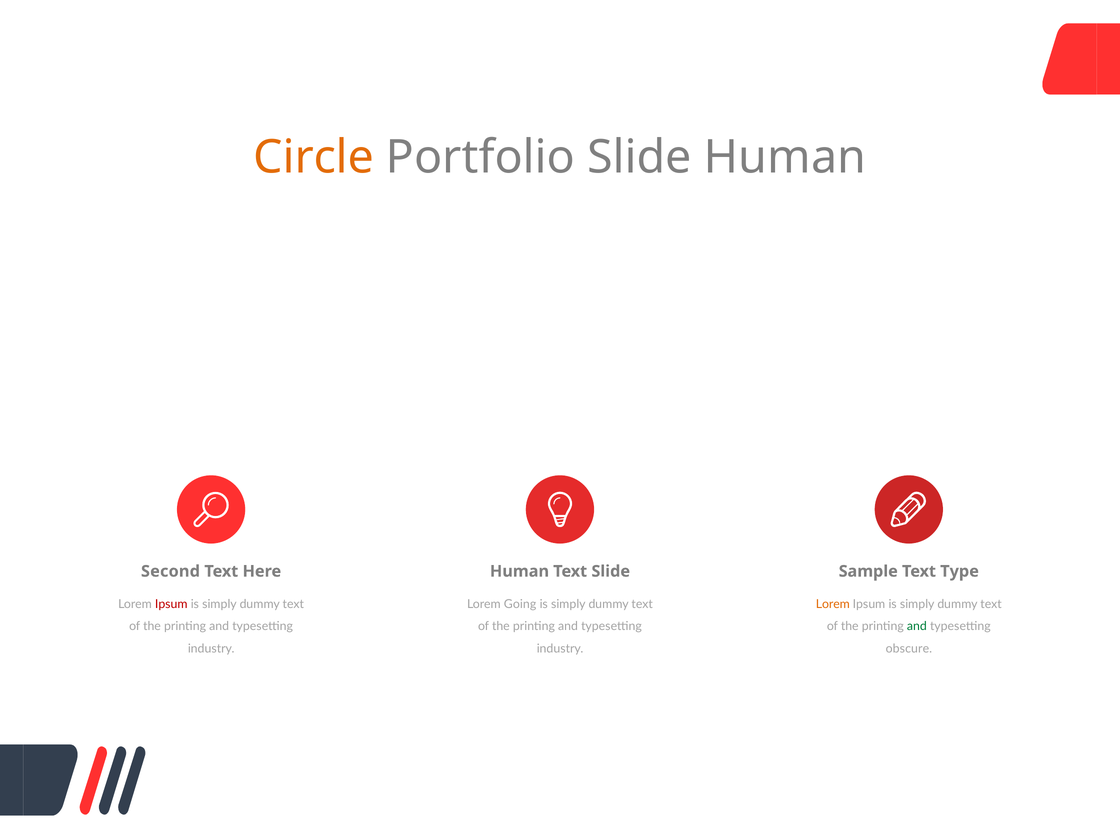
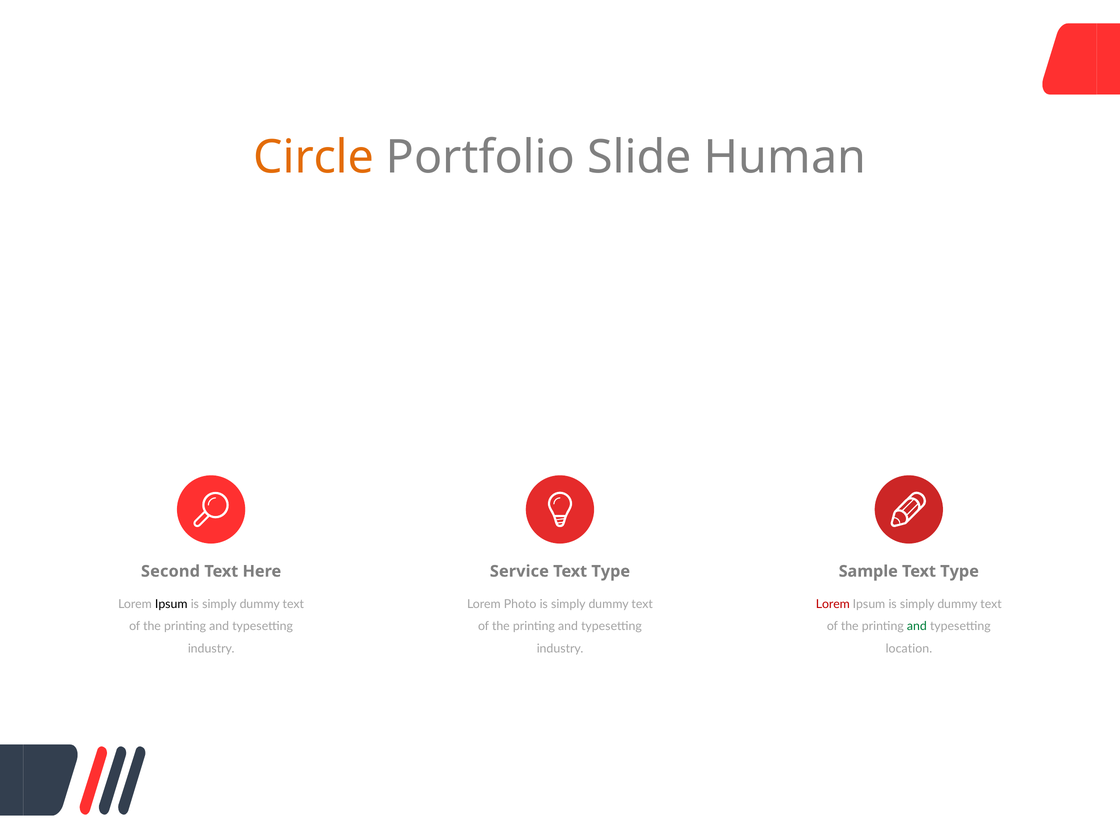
Here Human: Human -> Service (519, 571)
Slide: Slide -> Type (611, 571)
Ipsum colour: red -> black (171, 604)
Going: Going -> Photo (520, 604)
Lorem colour: orange -> red (833, 604)
obscure: obscure -> location (909, 649)
